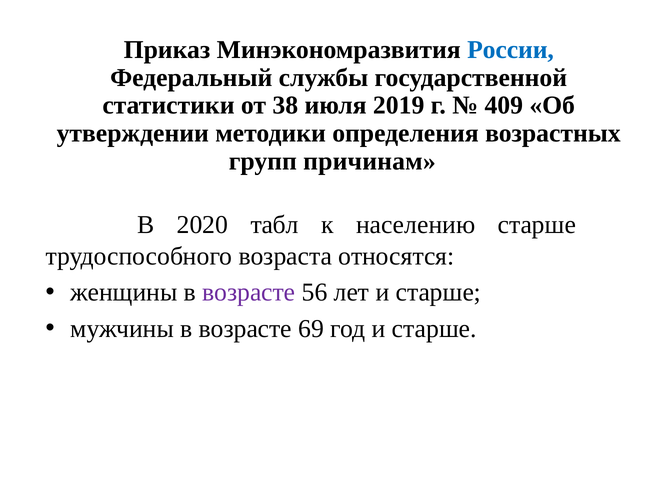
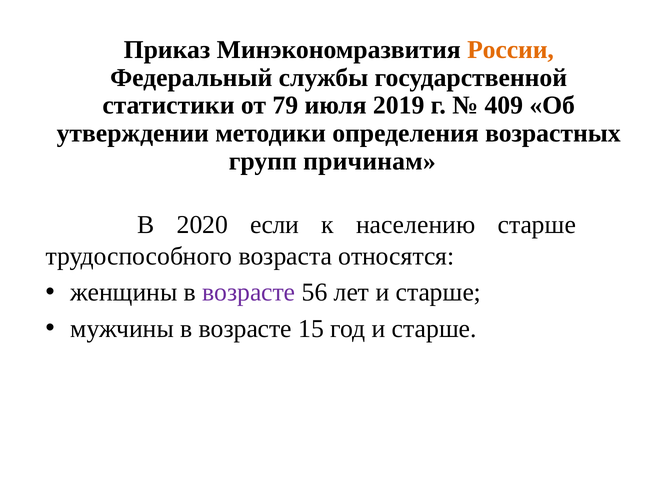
России colour: blue -> orange (511, 50)
38: 38 -> 79 (285, 105)
табл: табл -> если (275, 225)
69: 69 -> 15 (311, 328)
